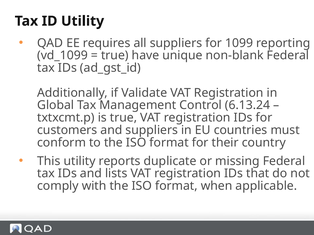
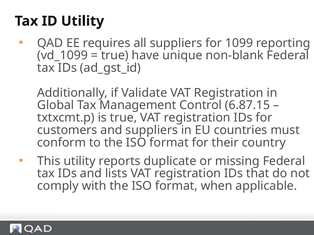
6.13.24: 6.13.24 -> 6.87.15 (247, 105)
